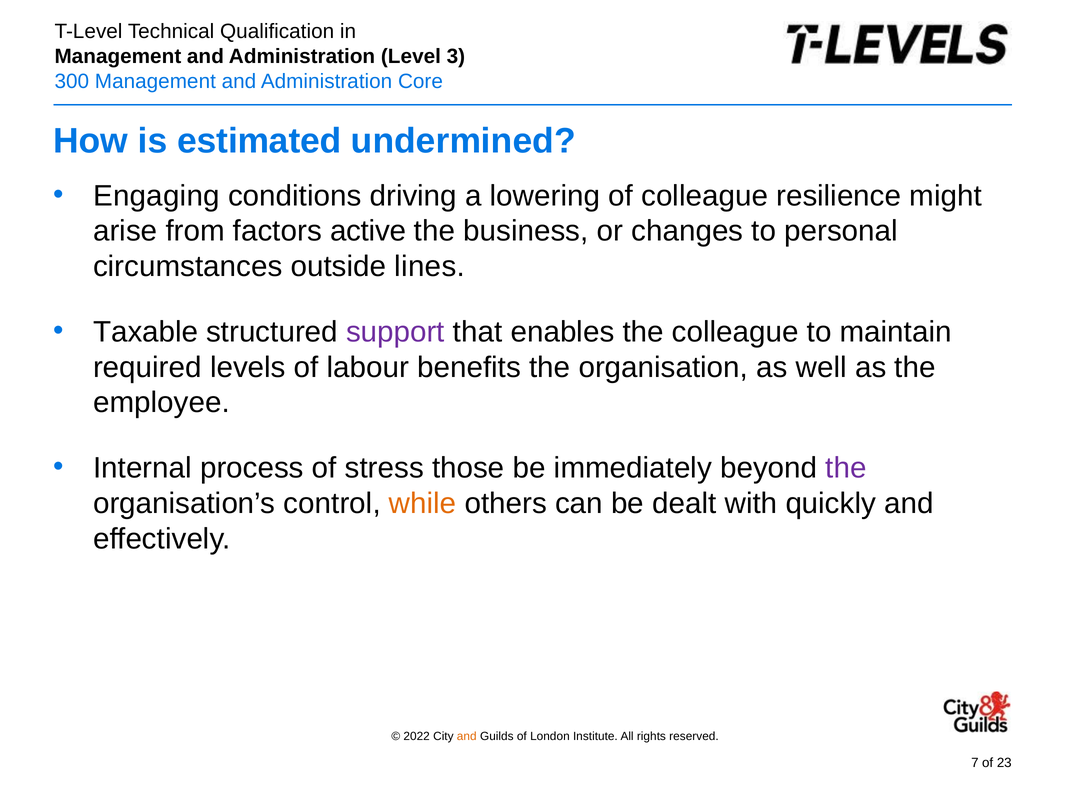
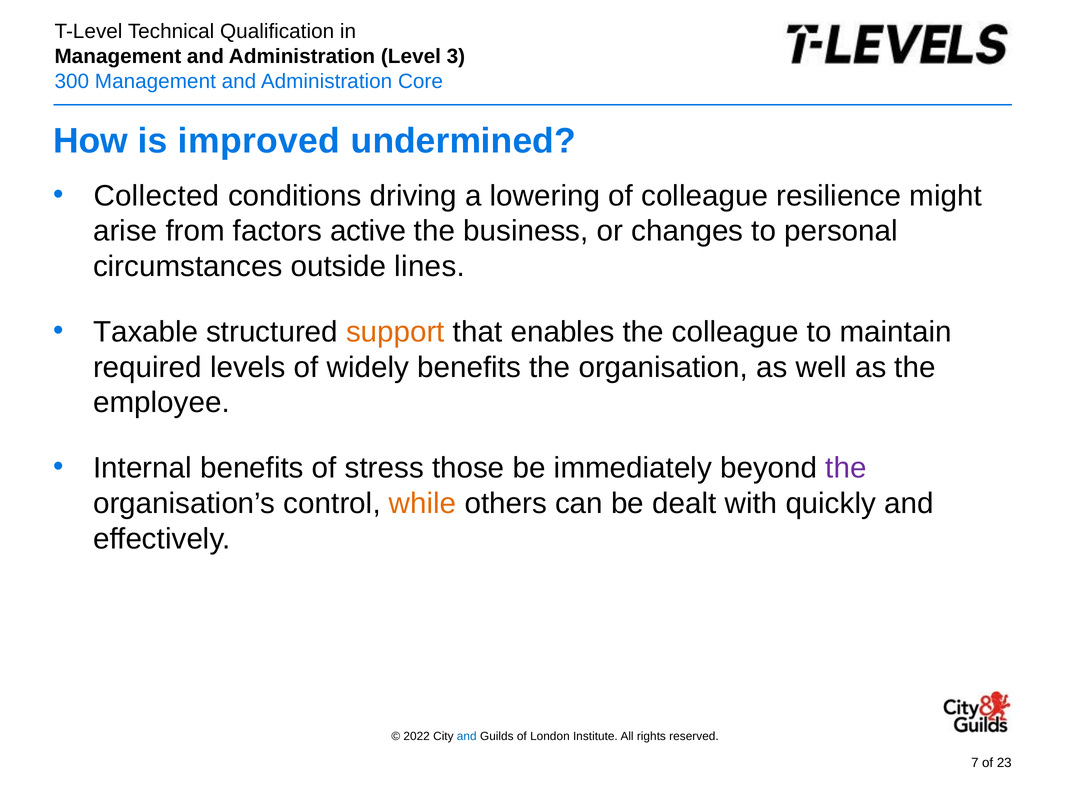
estimated: estimated -> improved (259, 141)
Engaging: Engaging -> Collected (156, 196)
support colour: purple -> orange (395, 332)
labour: labour -> widely (368, 368)
Internal process: process -> benefits (252, 468)
and colour: orange -> blue (467, 737)
